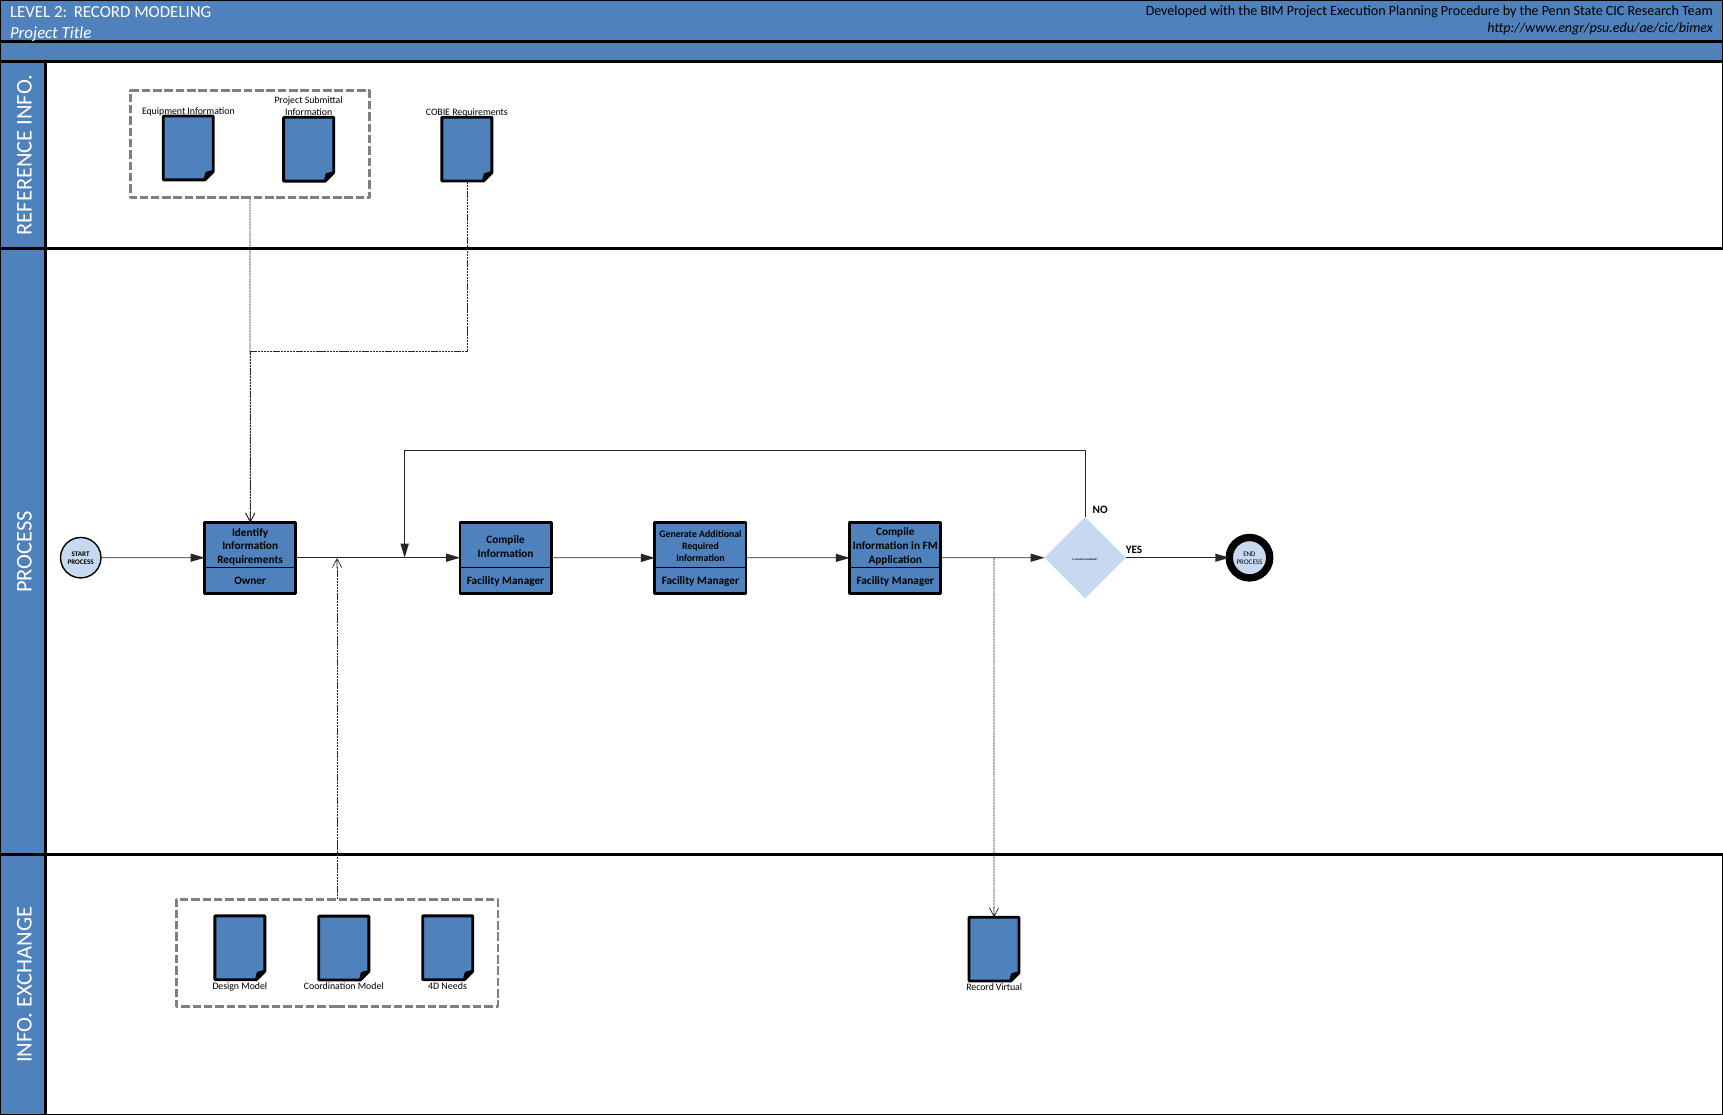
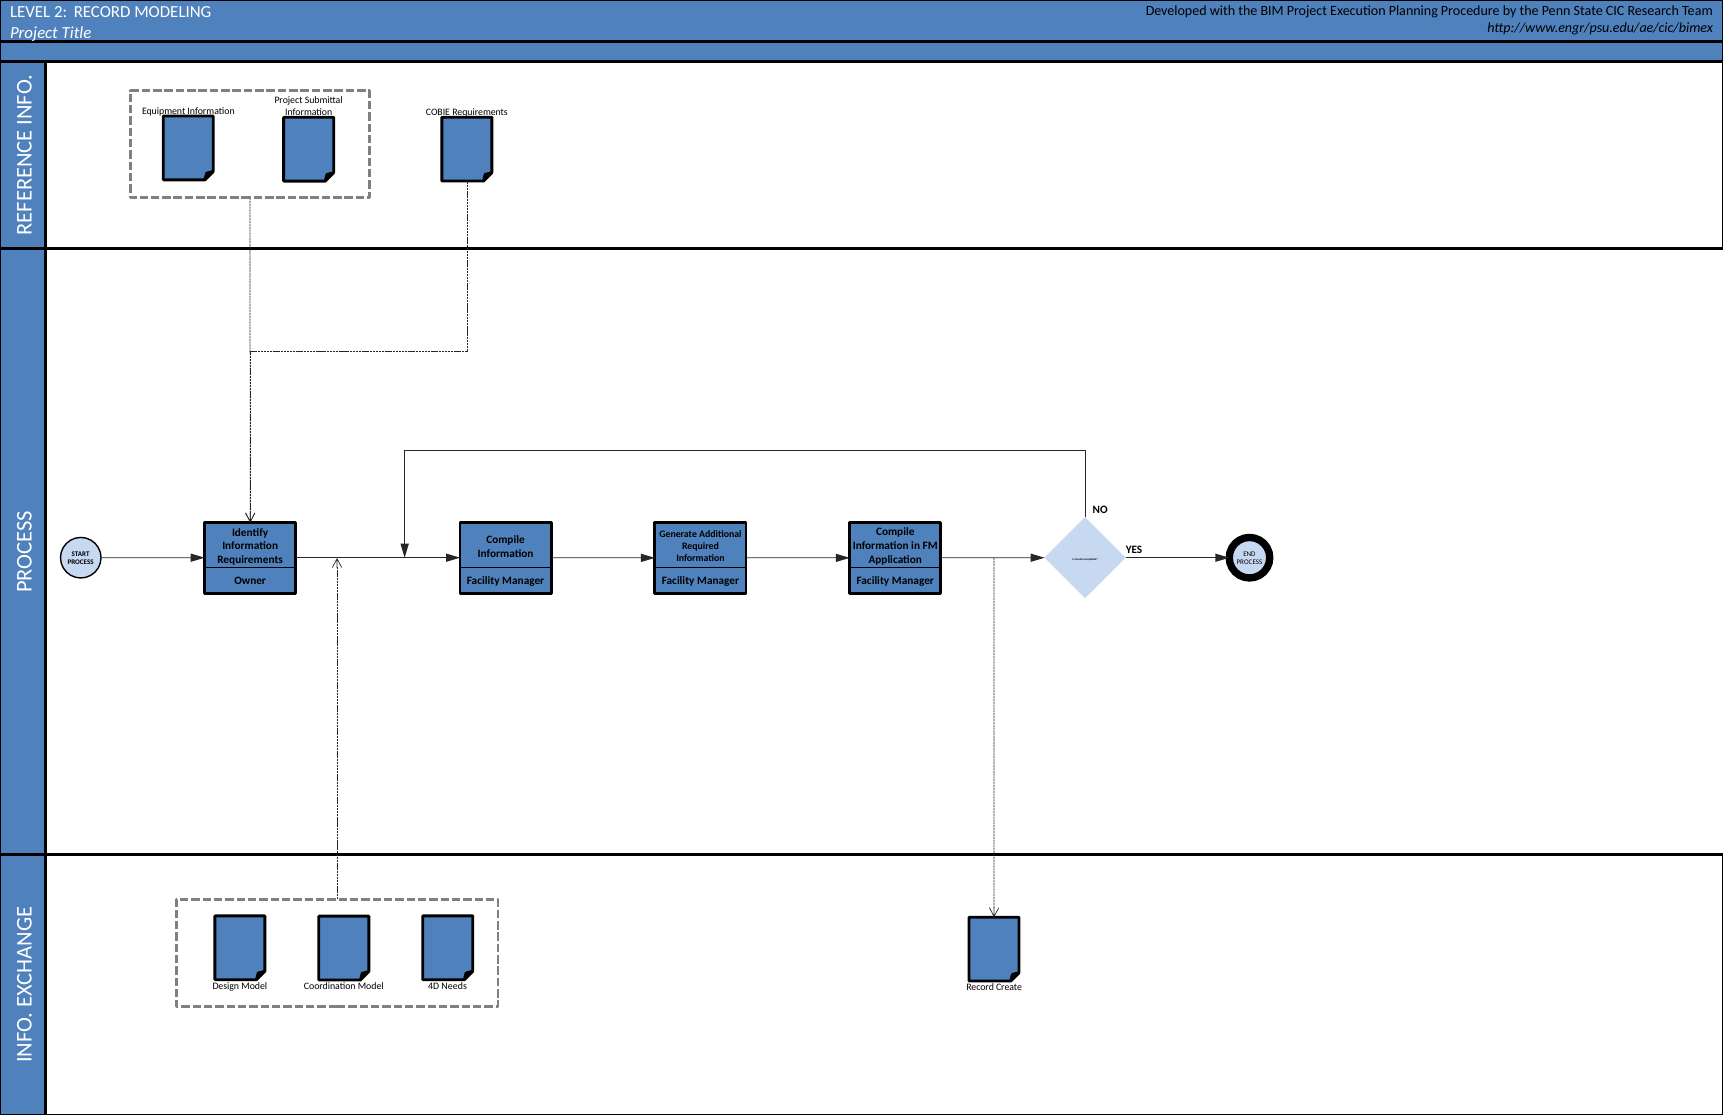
Virtual: Virtual -> Create (1009, 987)
